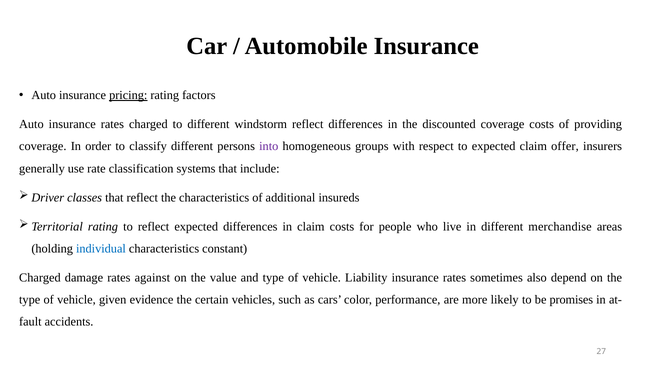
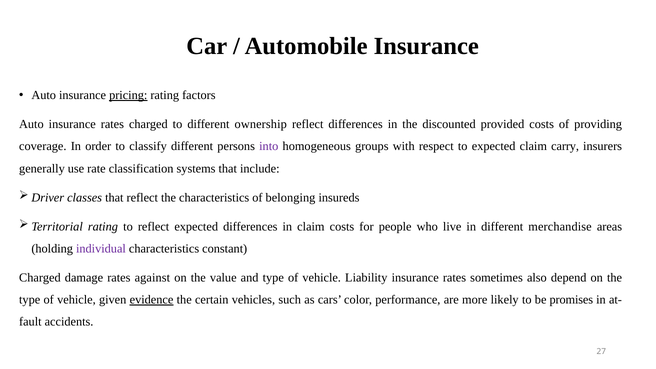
windstorm: windstorm -> ownership (261, 124)
discounted coverage: coverage -> provided (502, 124)
offer: offer -> carry (565, 146)
additional: additional -> belonging (290, 197)
individual colour: blue -> purple (101, 249)
evidence underline: none -> present (152, 300)
